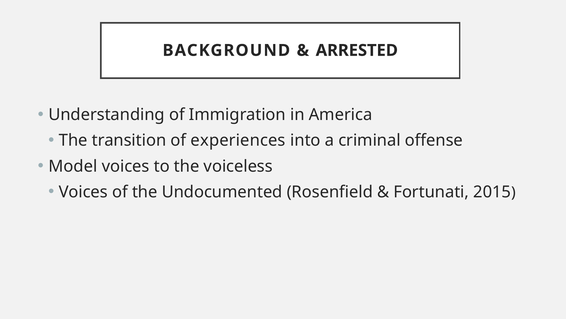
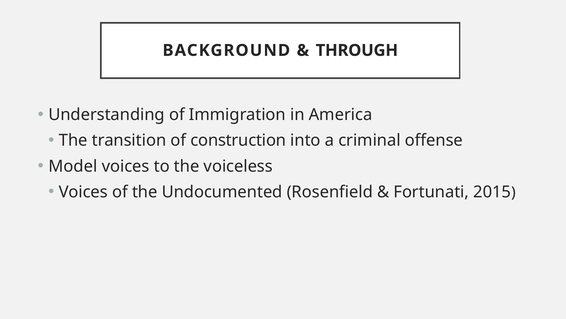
ARRESTED: ARRESTED -> THROUGH (357, 50)
experiences: experiences -> construction (238, 140)
